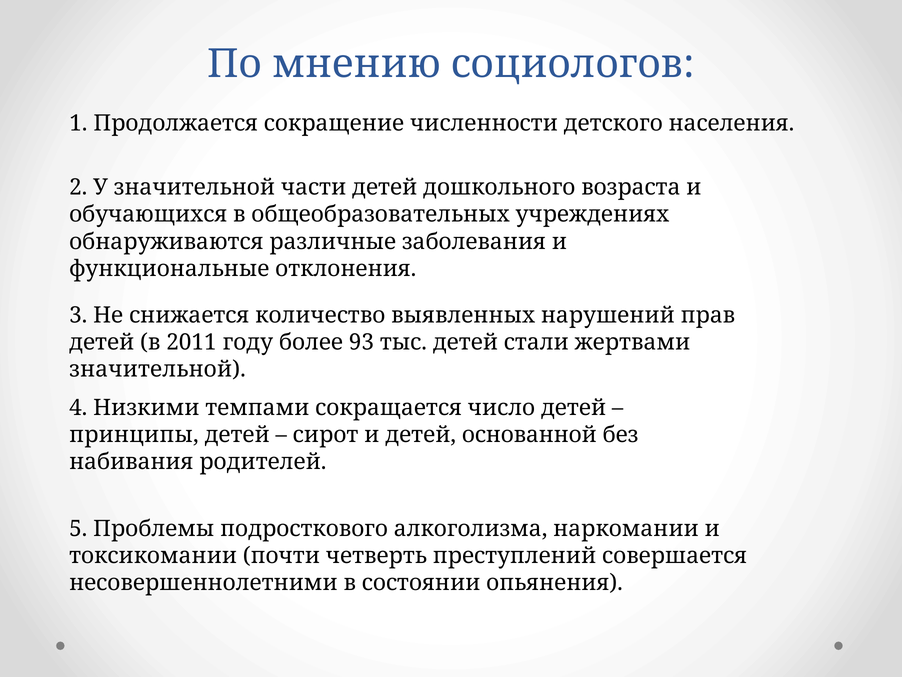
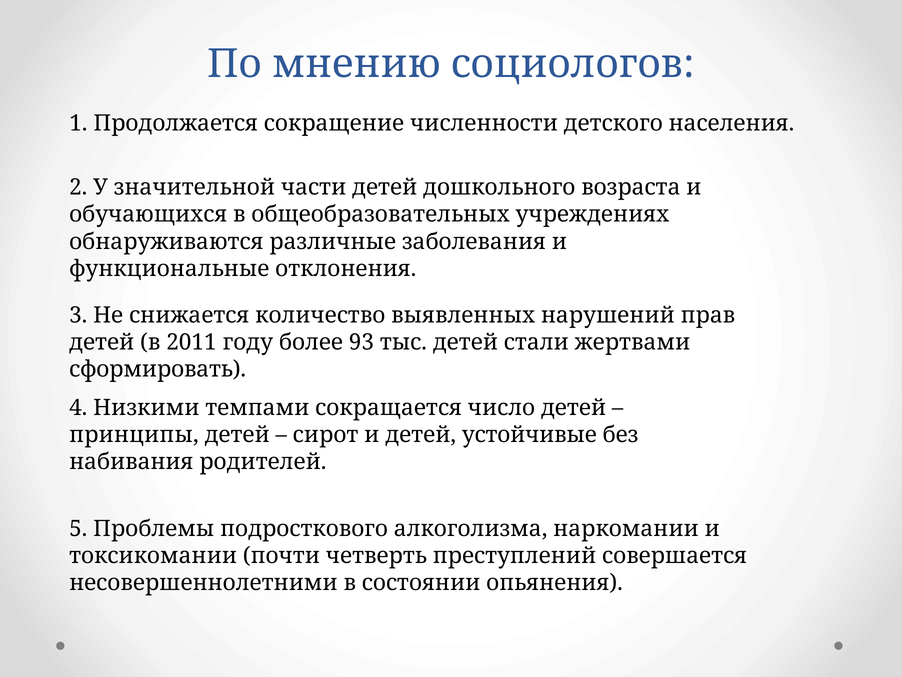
значительной: значительной -> сформировать (158, 369)
основанной: основанной -> устойчивые (529, 435)
